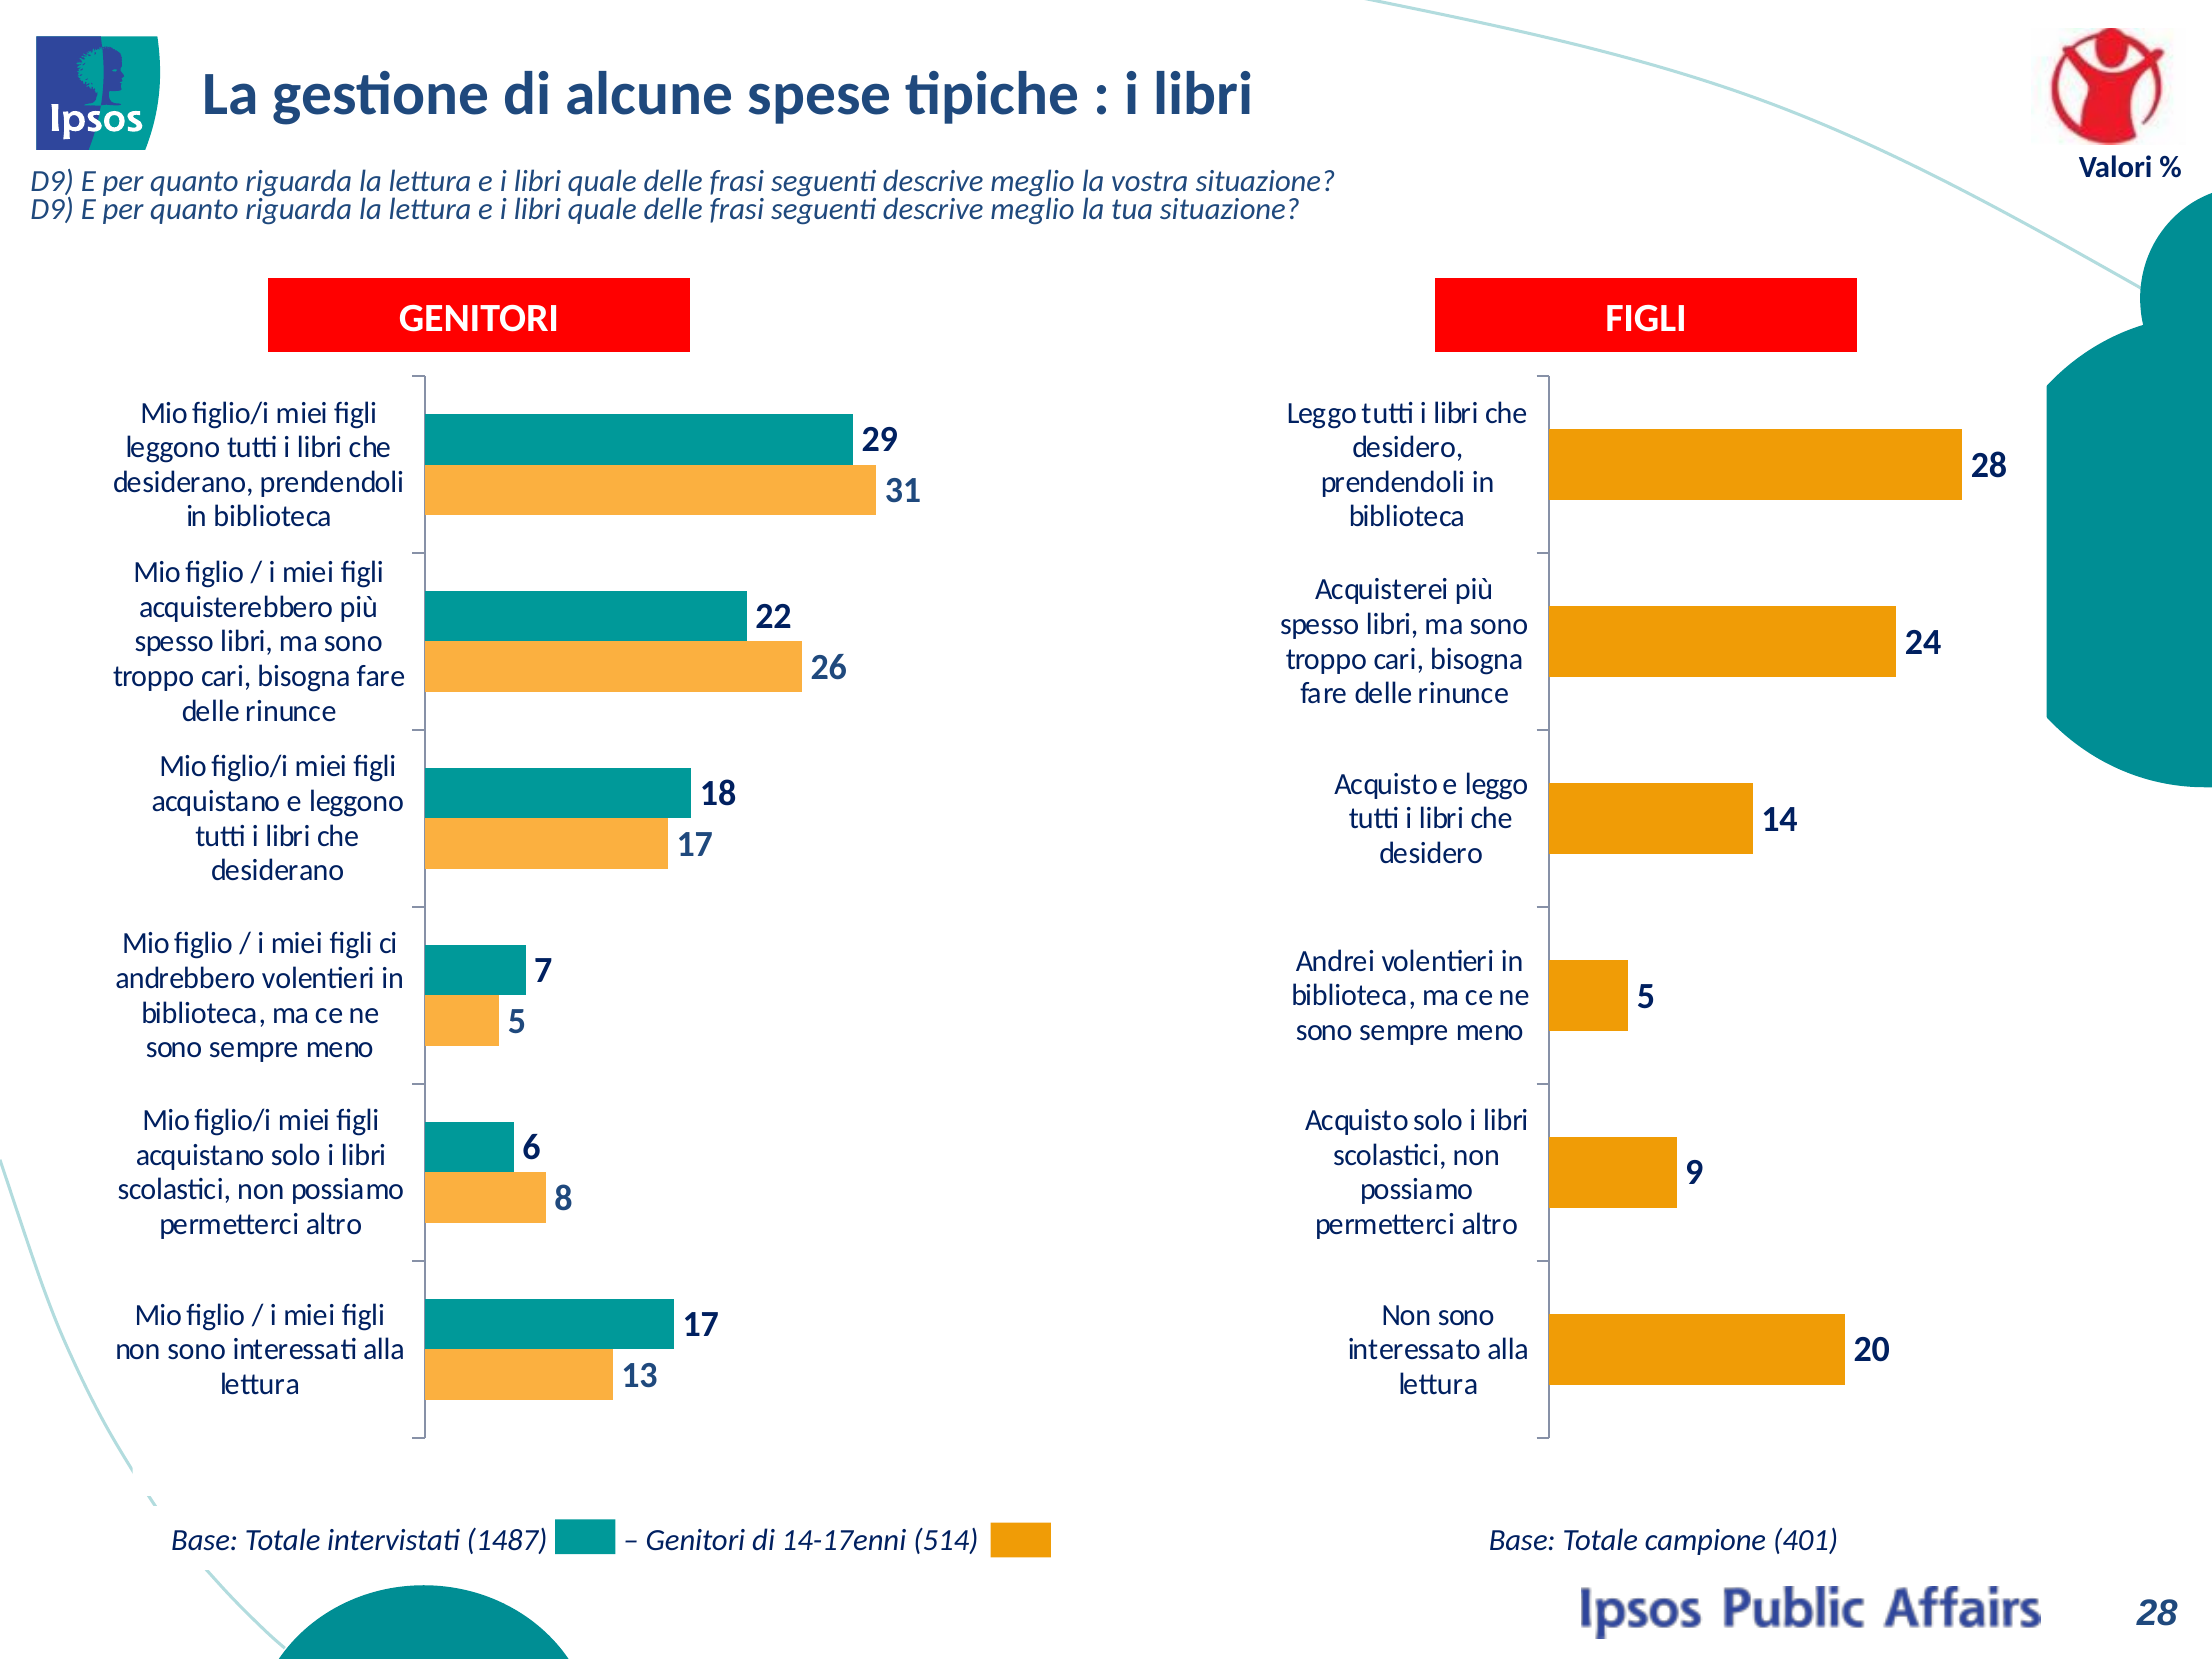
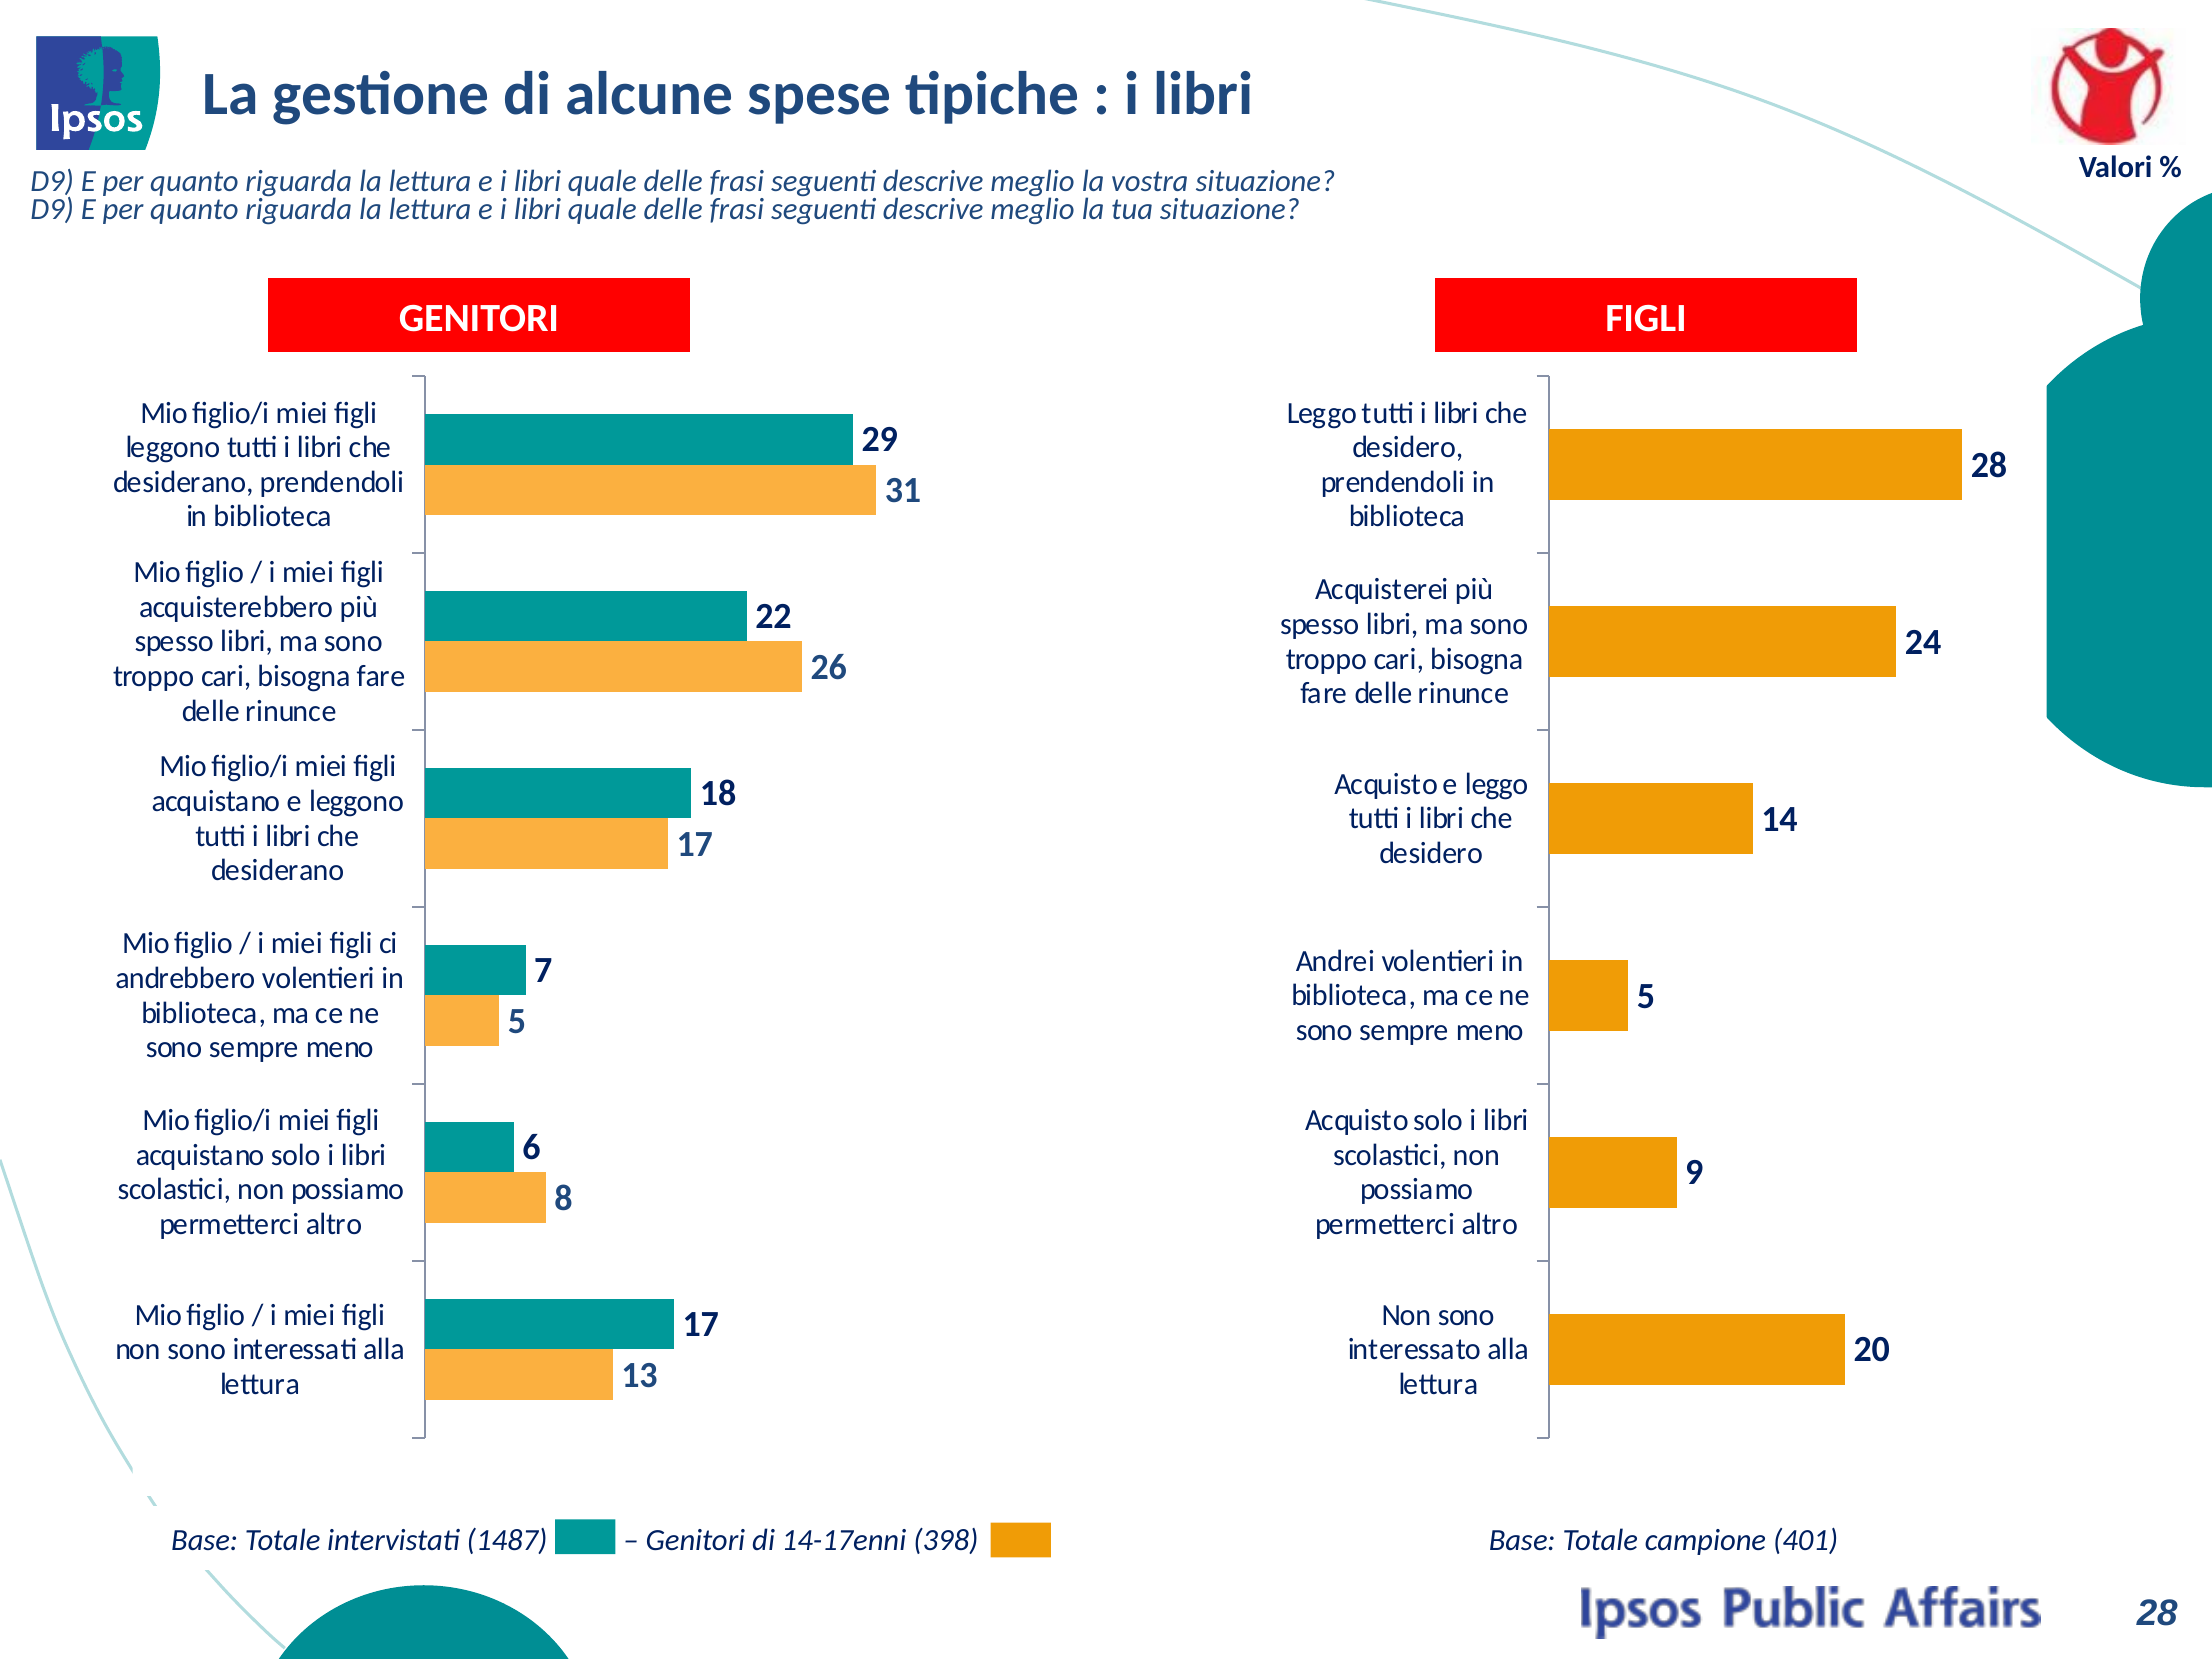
514: 514 -> 398 (946, 1540)
